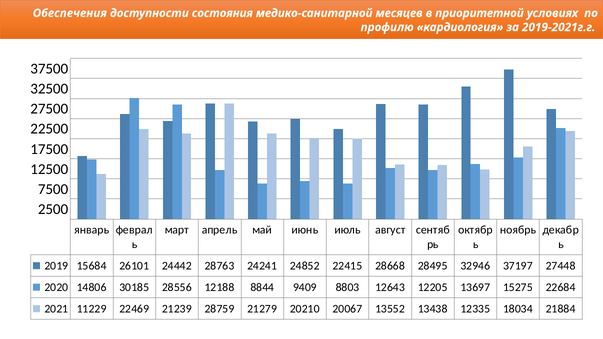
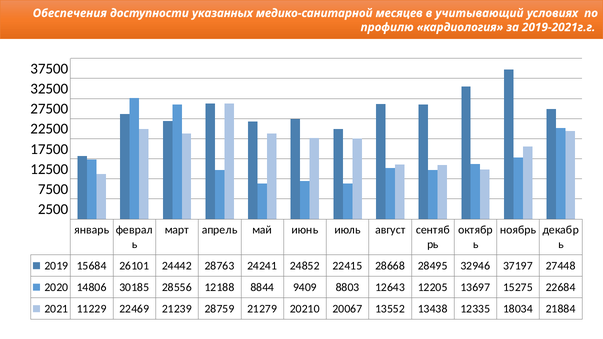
состояния: состояния -> указанных (222, 13)
приоритетной: приоритетной -> учитывающий (479, 13)
